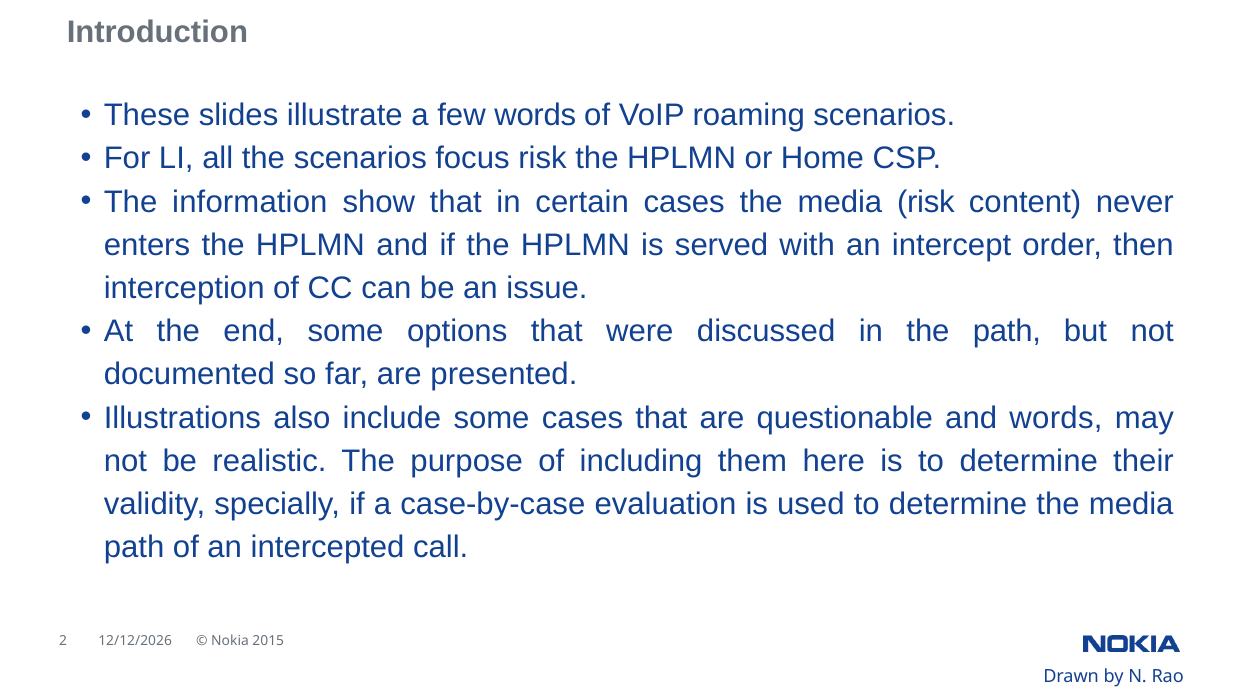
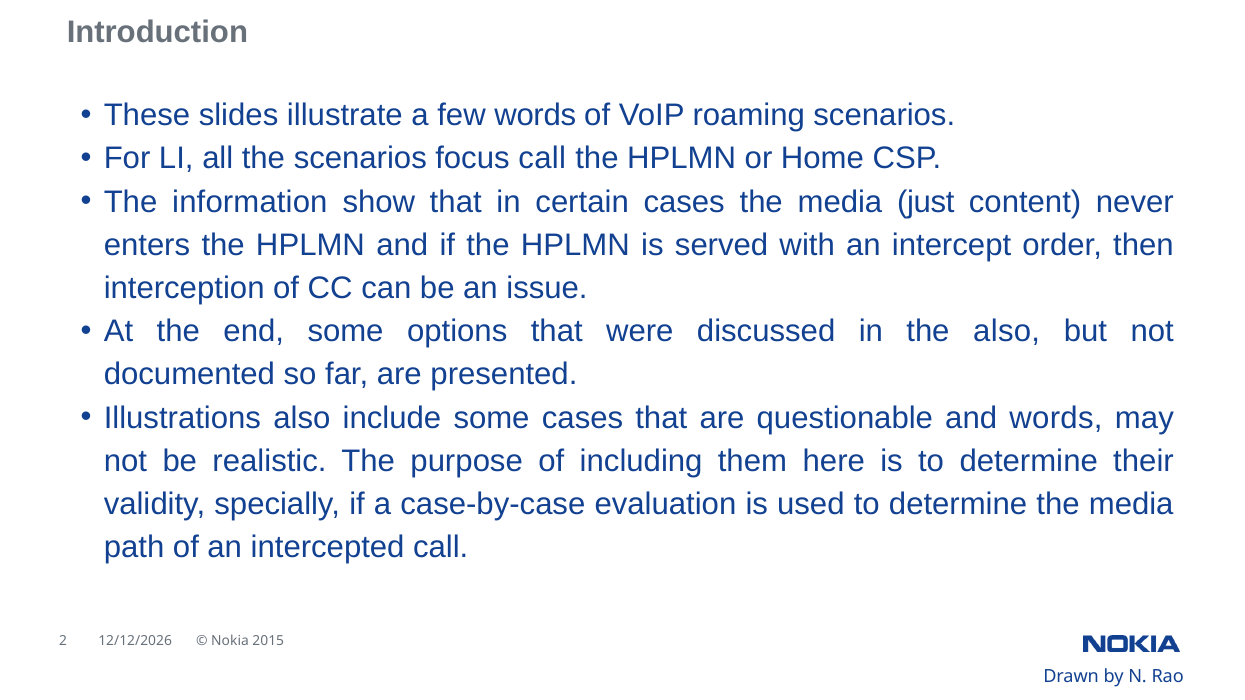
focus risk: risk -> call (542, 159)
media risk: risk -> just (926, 202)
the path: path -> also (1007, 332)
